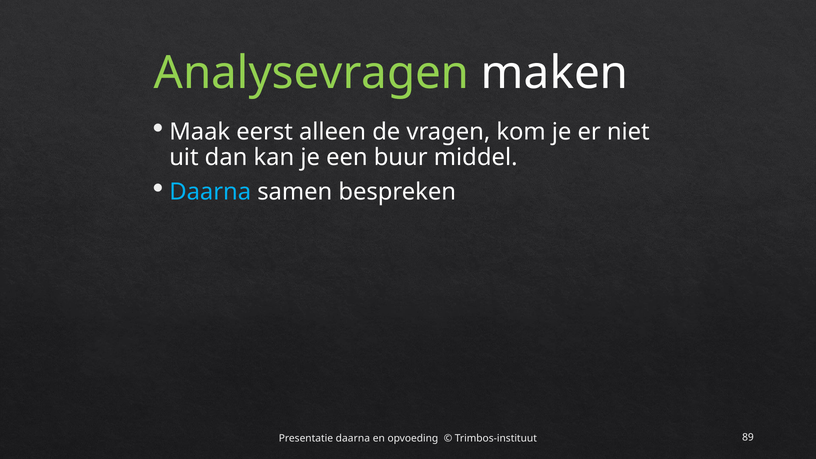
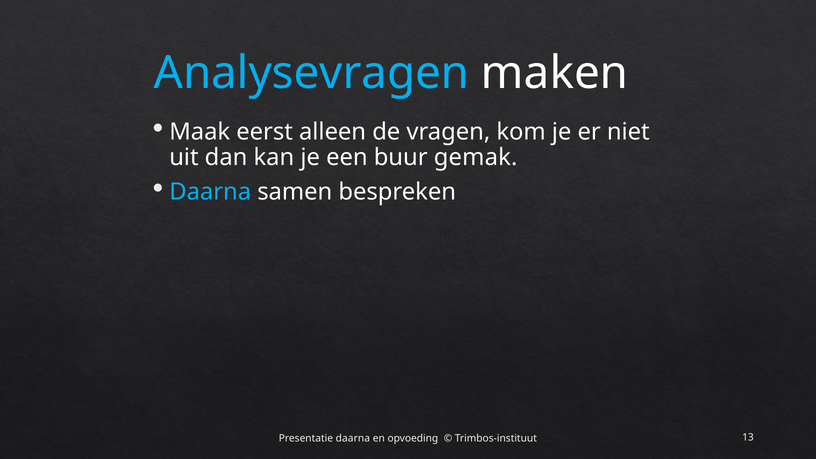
Analysevragen colour: light green -> light blue (312, 73)
middel: middel -> gemak (476, 157)
89: 89 -> 13 (748, 438)
